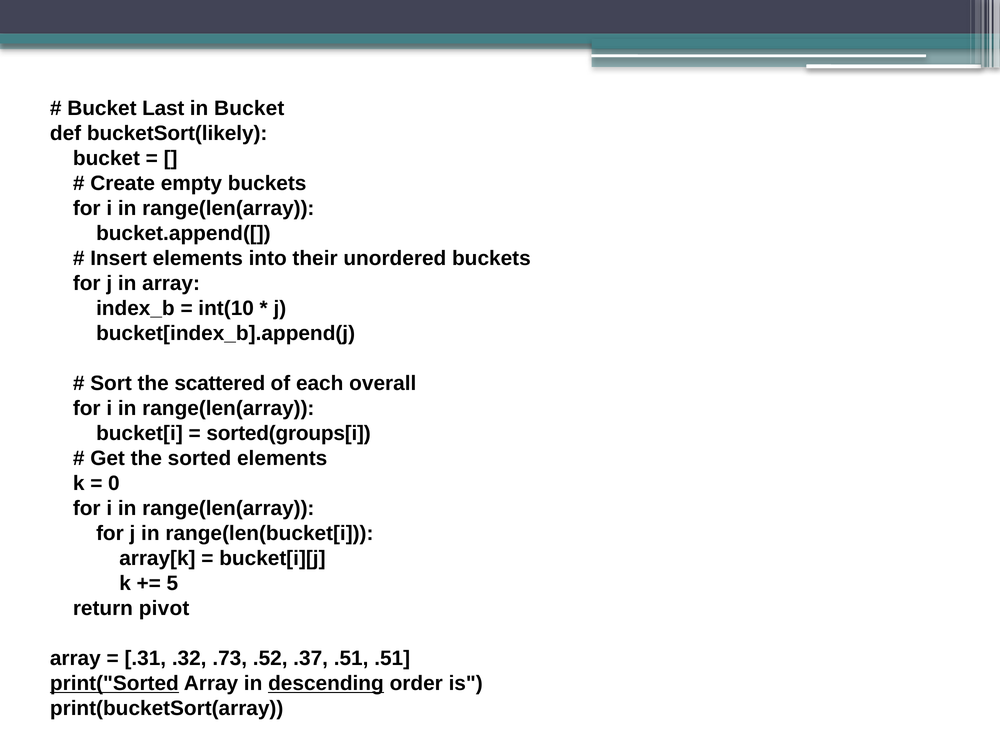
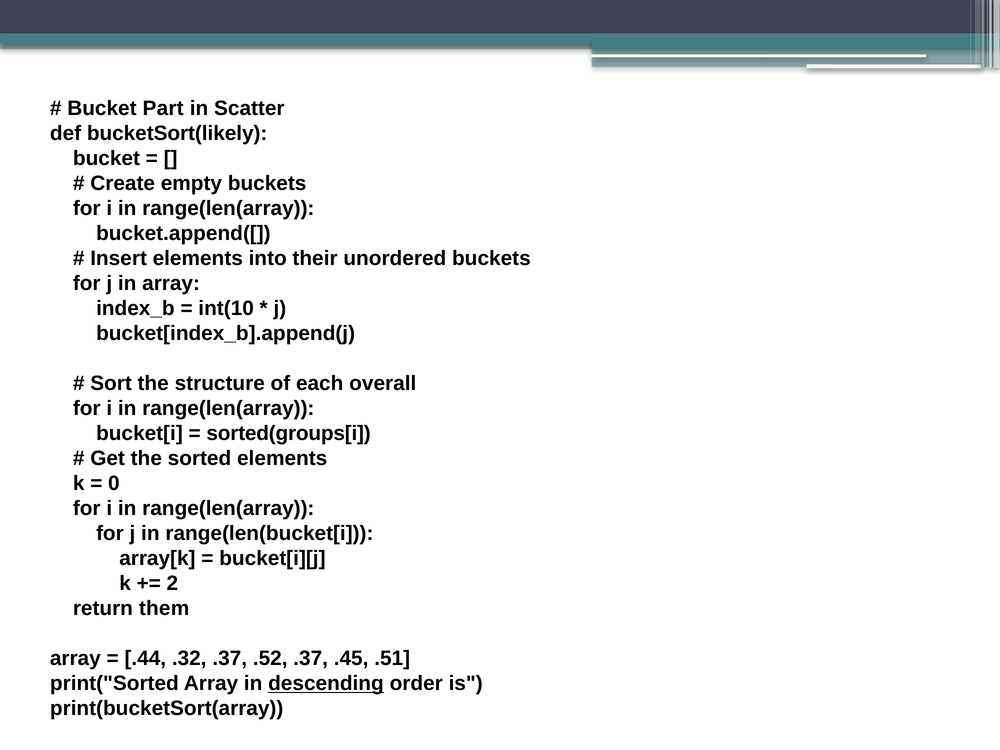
Last: Last -> Part (163, 108)
in Bucket: Bucket -> Scatter (249, 108)
scattered: scattered -> structure (220, 383)
5: 5 -> 2 (172, 583)
pivot: pivot -> them (164, 608)
.31: .31 -> .44 (145, 658)
.32 .73: .73 -> .37 (230, 658)
.37 .51: .51 -> .45 (351, 658)
print("Sorted underline: present -> none (114, 683)
